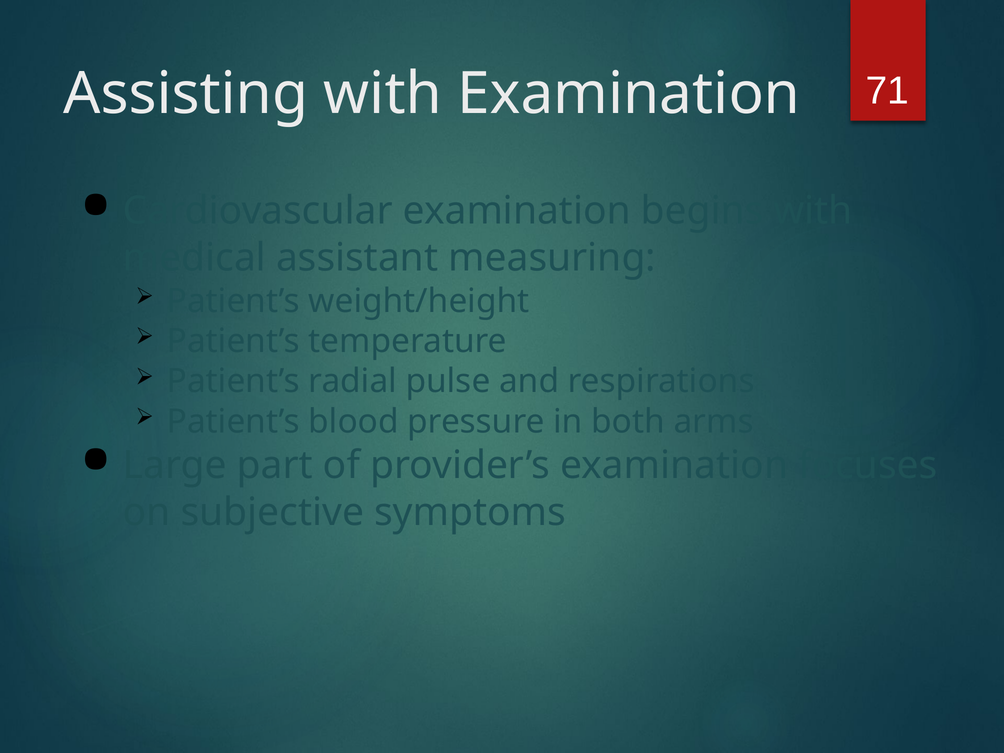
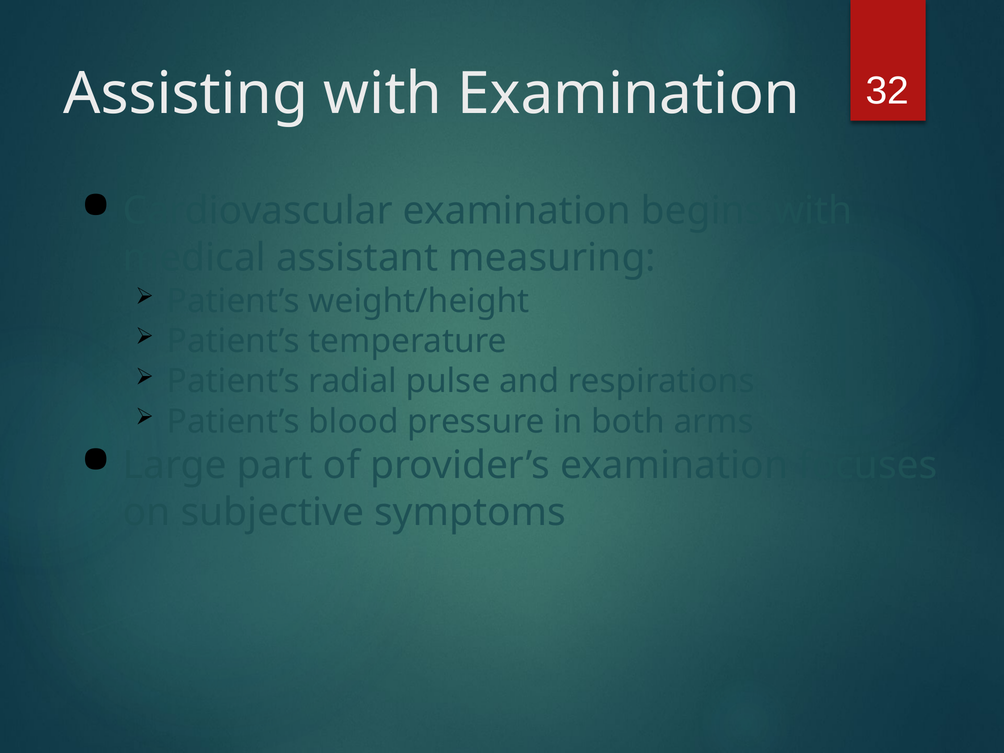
71: 71 -> 32 (887, 91)
